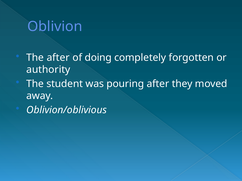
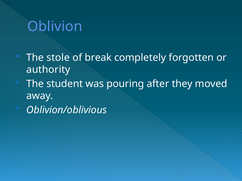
The after: after -> stole (58, 58)
doing: doing -> break (98, 58)
